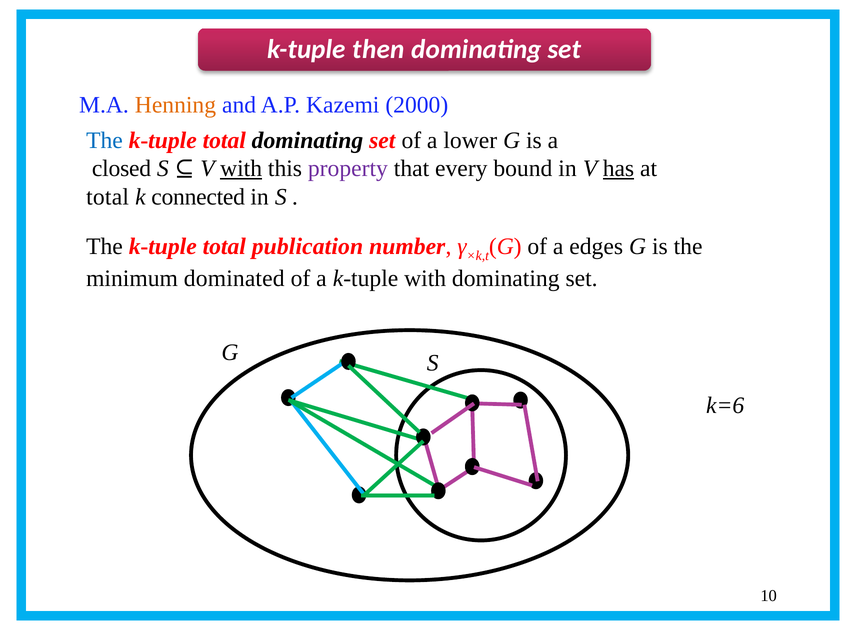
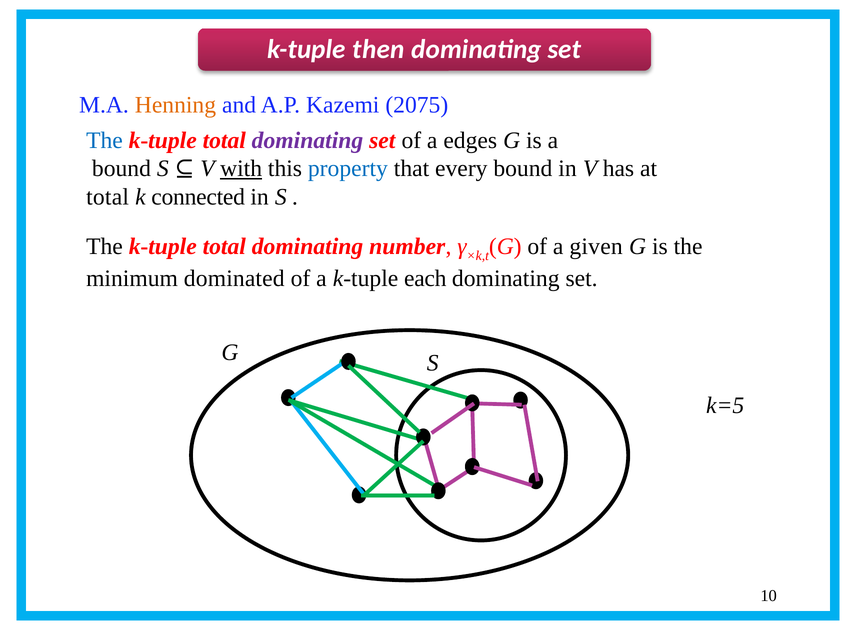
2000: 2000 -> 2075 (417, 105)
dominating colour: black -> purple (308, 140)
lower: lower -> edges (470, 140)
closed: closed -> bound (121, 169)
property colour: purple -> blue (348, 169)
has underline: present -> none (618, 169)
publication: publication -> dominating (308, 246)
edges: edges -> given (596, 246)
k-tuple with: with -> each (425, 279)
k=6: k=6 -> k=5 (725, 405)
